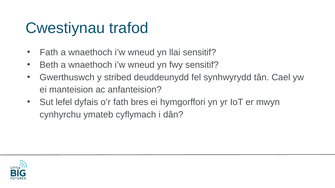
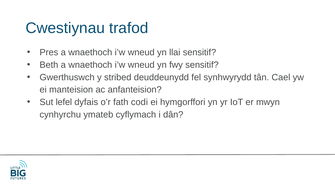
Fath: Fath -> Pres (49, 52)
bres: bres -> codi (139, 102)
